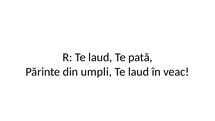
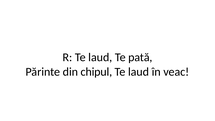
umpli: umpli -> chipul (96, 72)
